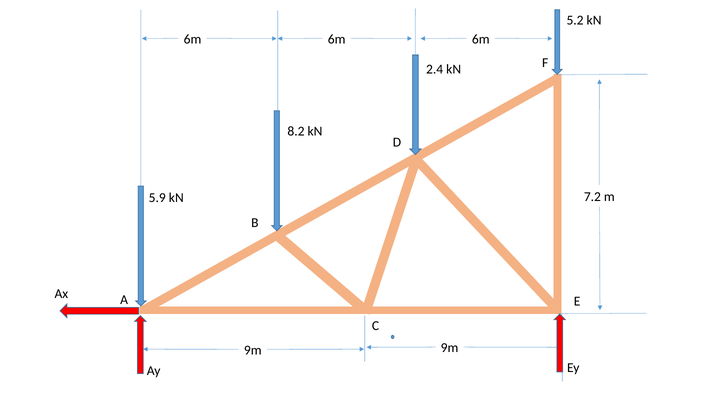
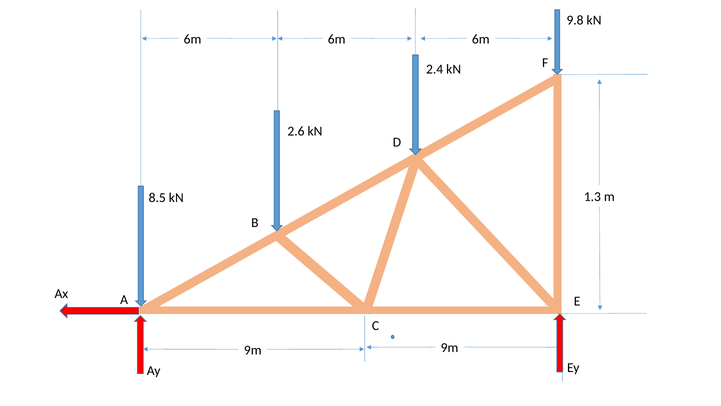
5.2: 5.2 -> 9.8 (575, 20)
8.2: 8.2 -> 2.6 (296, 131)
7.2: 7.2 -> 1.3 (592, 196)
5.9: 5.9 -> 8.5 (157, 198)
